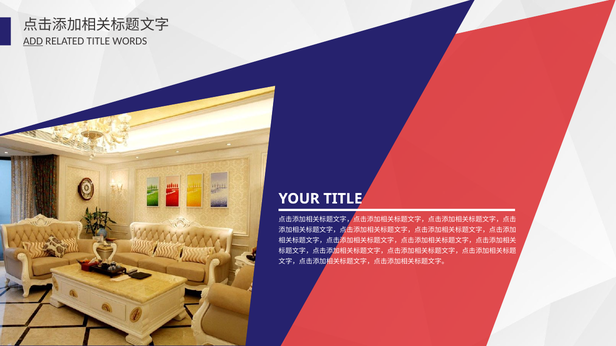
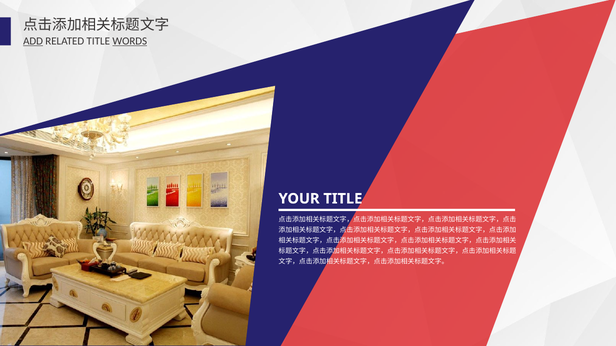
WORDS underline: none -> present (130, 41)
